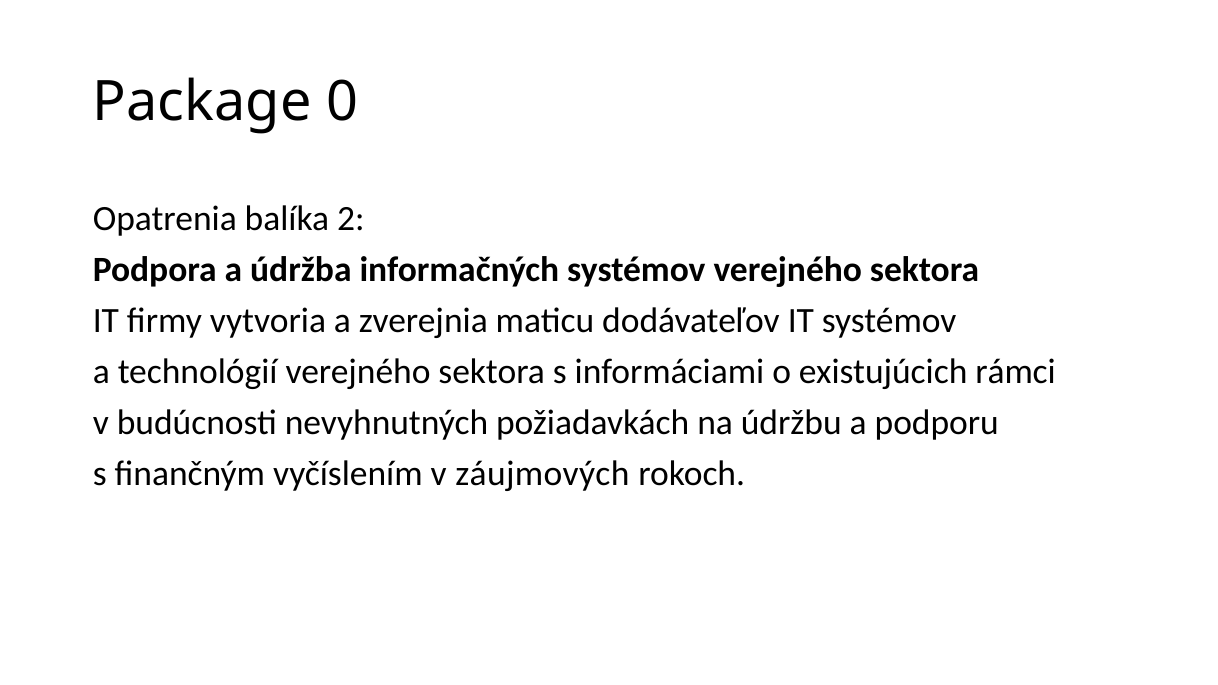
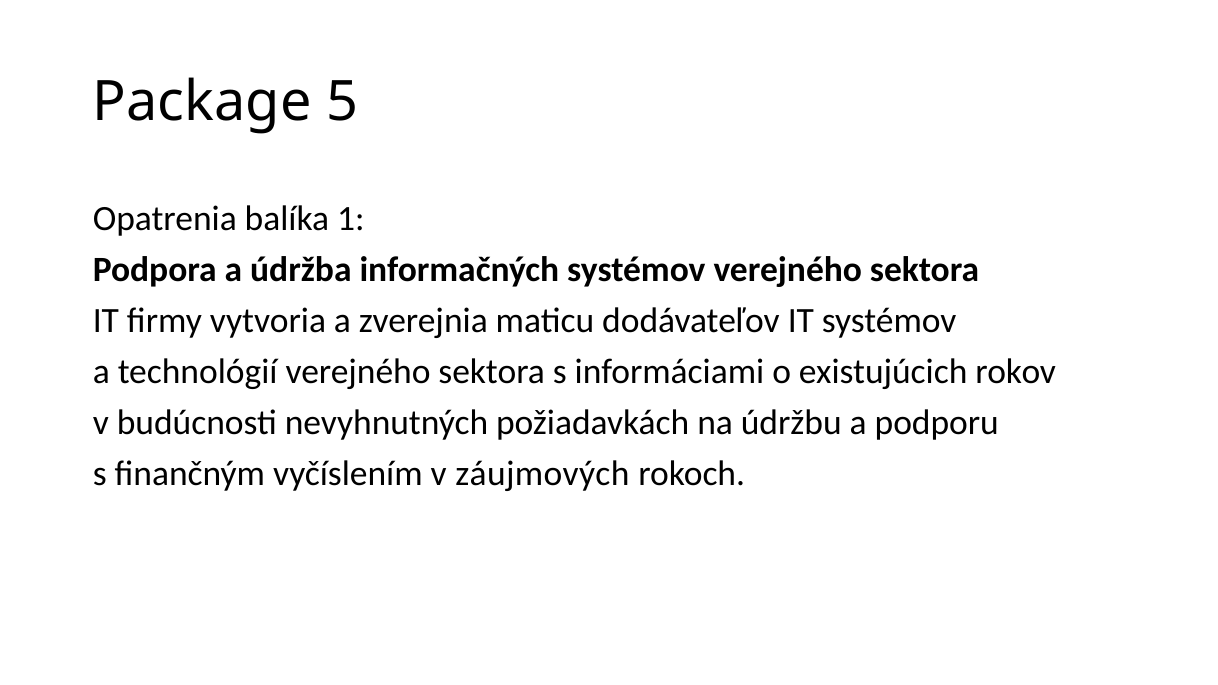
0: 0 -> 5 (342, 102)
2: 2 -> 1 (351, 219)
rámci: rámci -> rokov (1016, 372)
